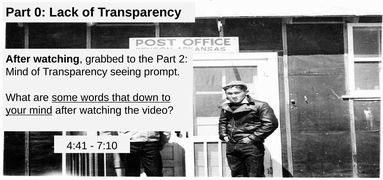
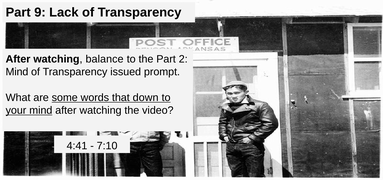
0: 0 -> 9 (40, 12)
grabbed: grabbed -> balance (105, 59)
seeing: seeing -> issued (126, 72)
